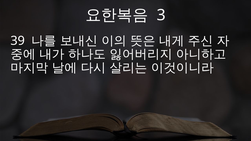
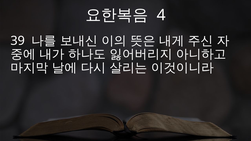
3: 3 -> 4 (161, 15)
